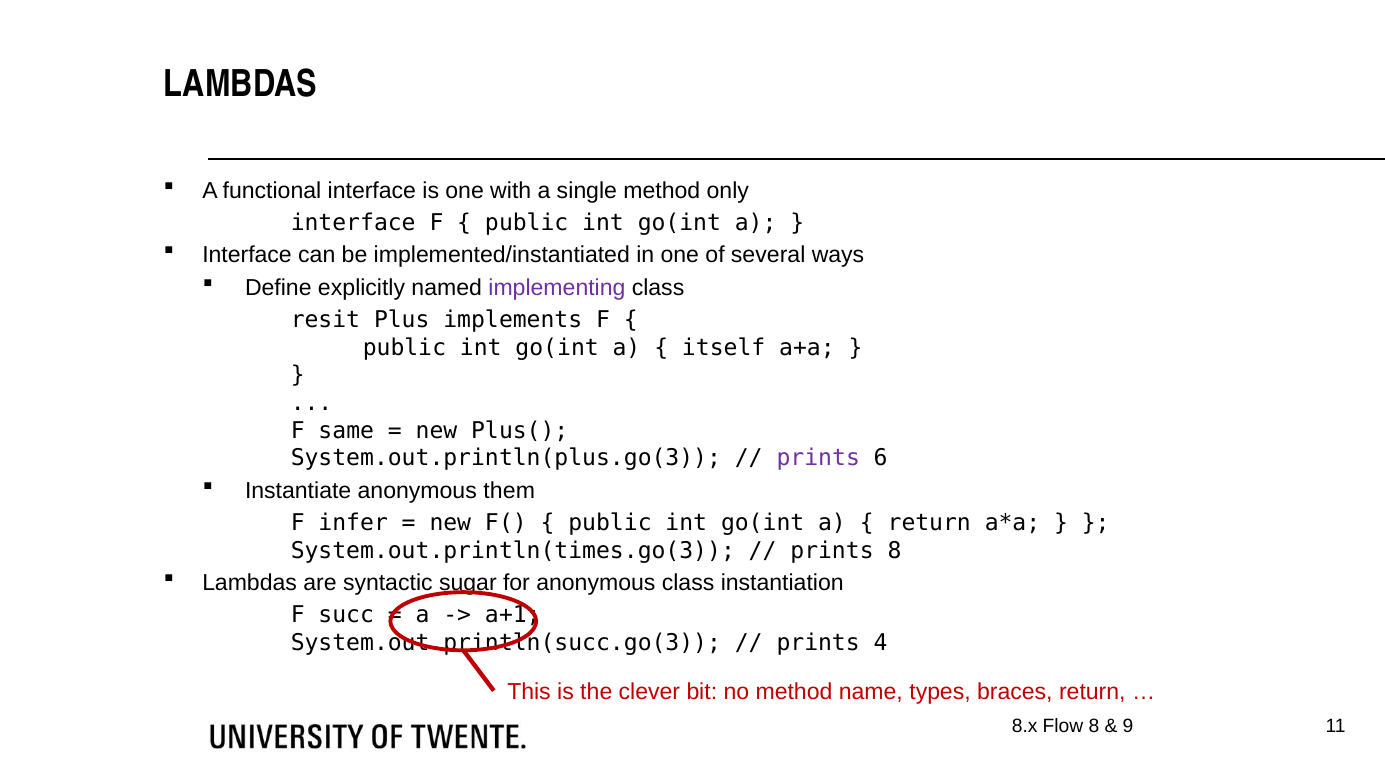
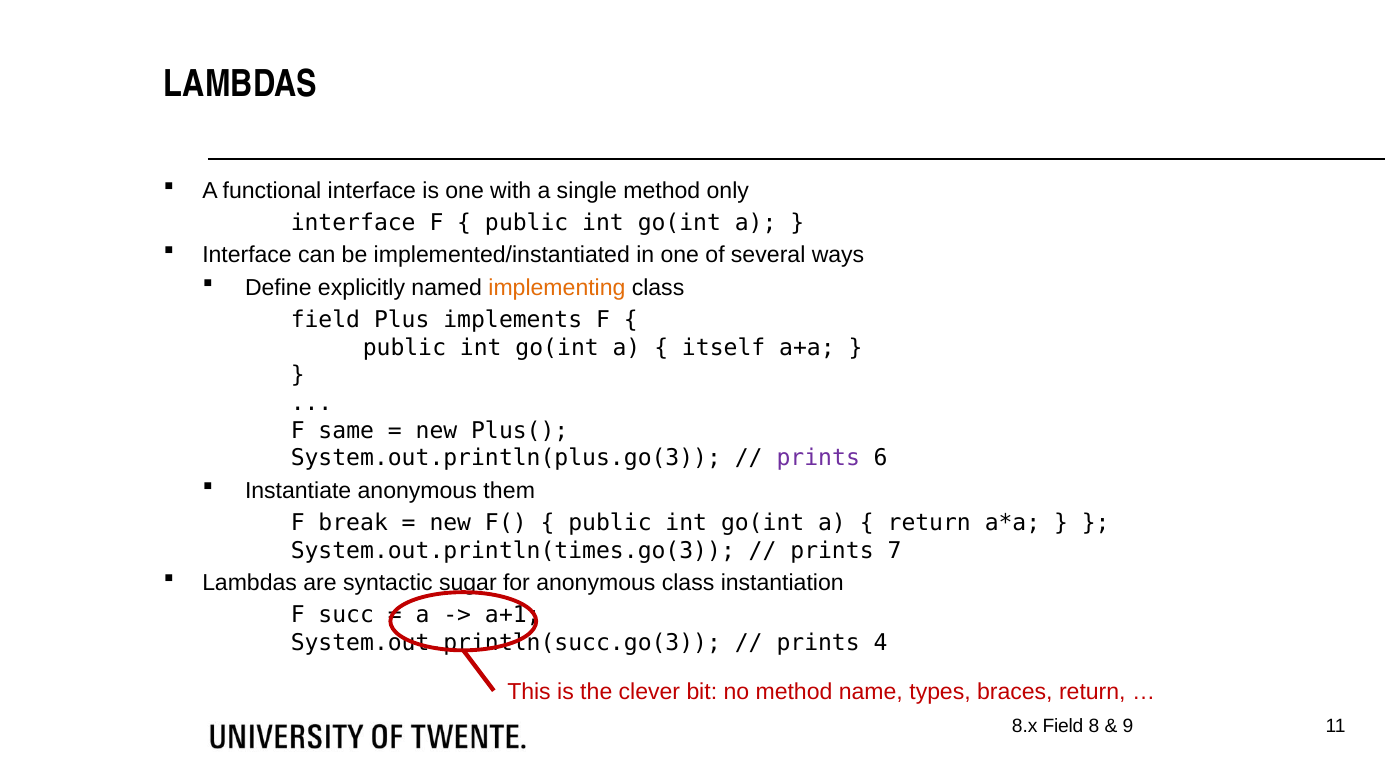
implementing colour: purple -> orange (557, 287)
resit: resit -> field (325, 320)
infer: infer -> break (353, 523)
prints 8: 8 -> 7 (894, 551)
8.x Flow: Flow -> Field (1063, 727)
